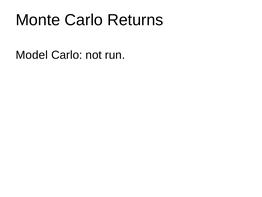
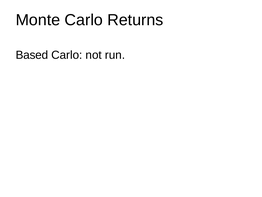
Model: Model -> Based (32, 55)
